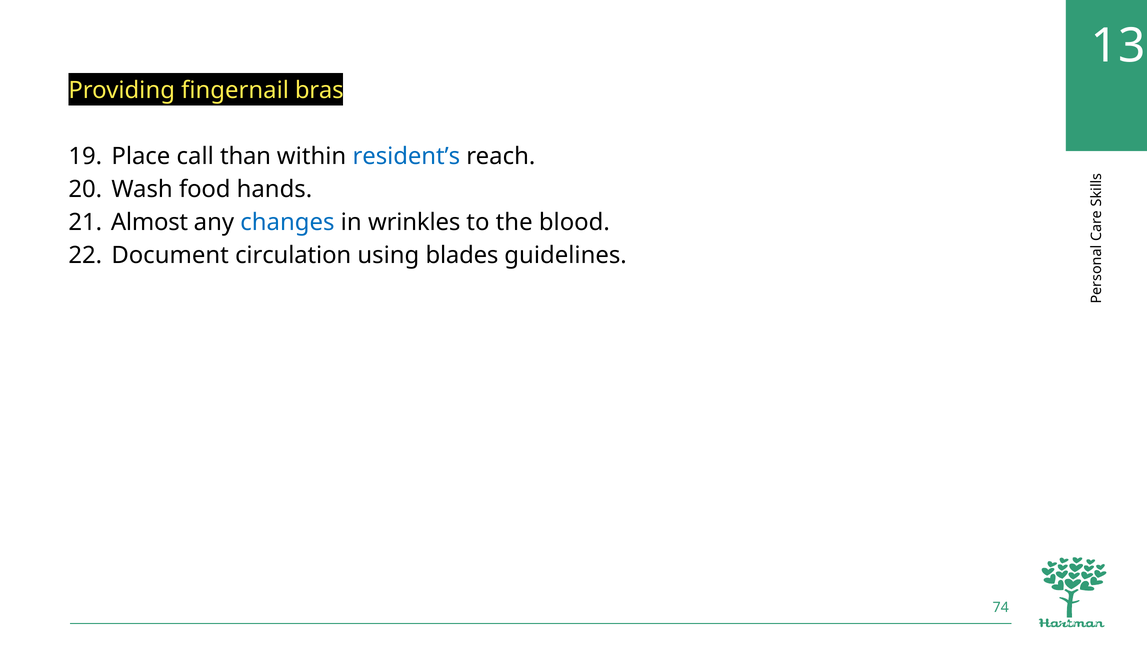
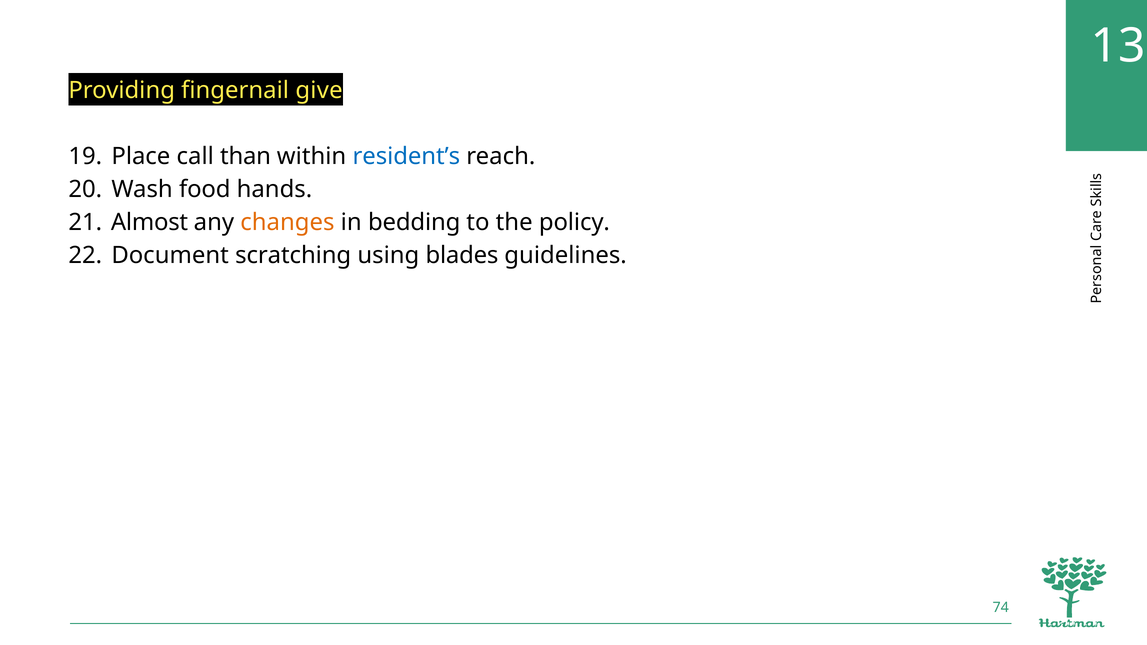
bras: bras -> give (319, 90)
changes colour: blue -> orange (287, 222)
wrinkles: wrinkles -> bedding (414, 222)
blood: blood -> policy (574, 222)
circulation: circulation -> scratching (293, 255)
